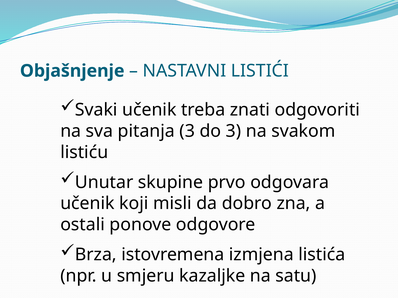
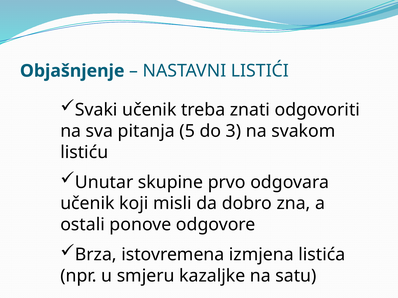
pitanja 3: 3 -> 5 (187, 131)
